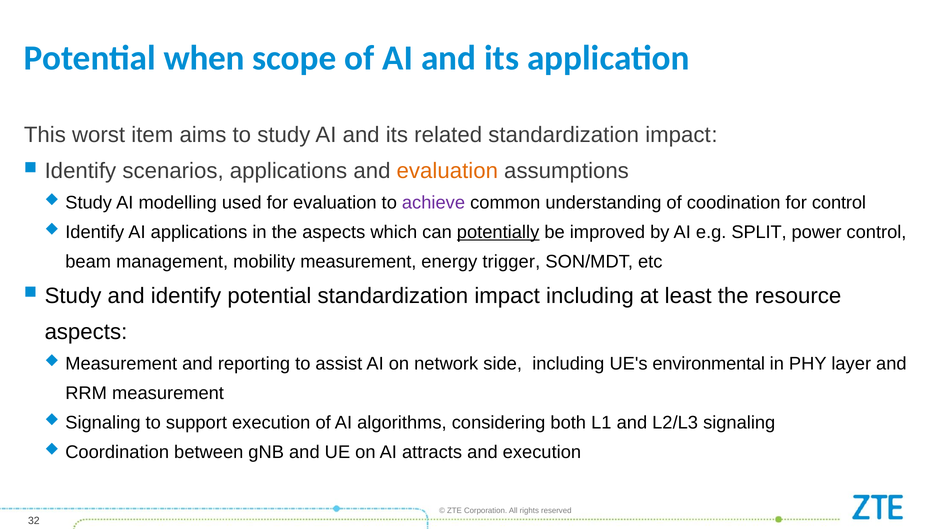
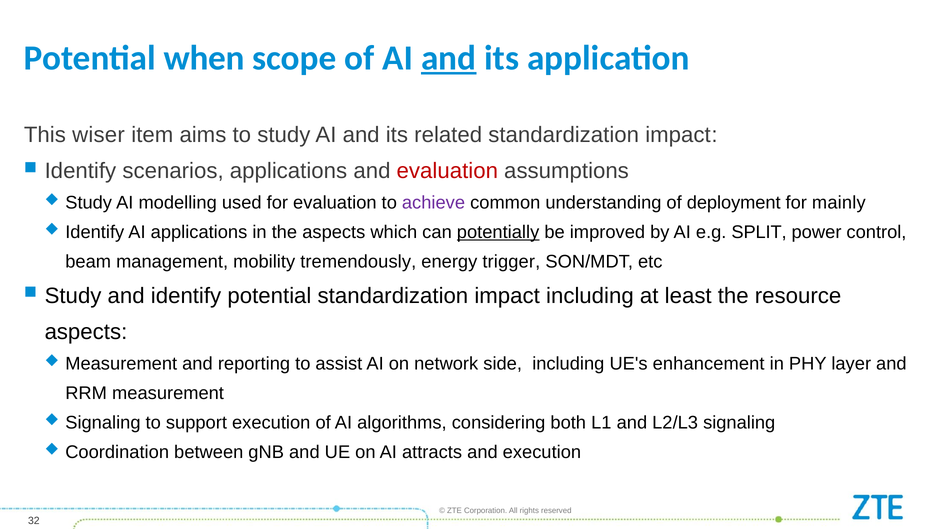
and underline: none -> present (449, 58)
worst: worst -> wiser (98, 135)
evaluation colour: orange -> red (447, 171)
coodination: coodination -> deployment (734, 203)
for control: control -> mainly (839, 203)
mobility measurement: measurement -> tremendously (358, 262)
environmental: environmental -> enhancement (709, 363)
